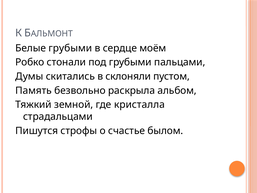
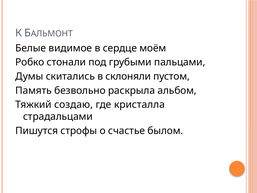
Белые грубыми: грубыми -> видимое (70, 48)
земной: земной -> создаю (74, 105)
